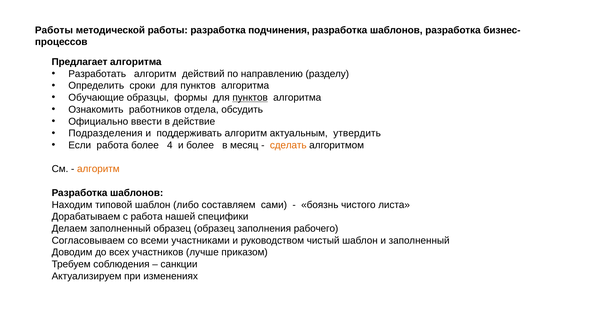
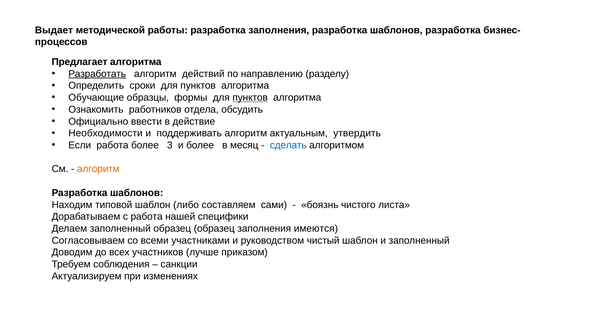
Работы: Работы -> Выдает (54, 30)
разработка подчинения: подчинения -> заполнения (279, 30)
Разработать underline: none -> present (97, 74)
Подразделения: Подразделения -> Необходимости (106, 133)
4: 4 -> 3 (170, 145)
сделать colour: orange -> blue (288, 145)
рабочего: рабочего -> имеются (316, 228)
